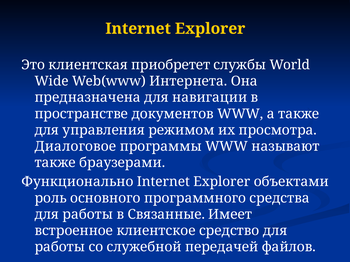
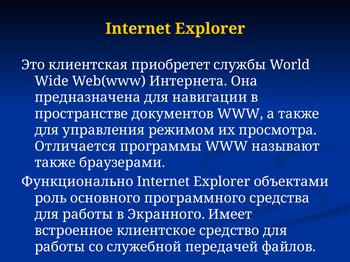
Диалоговое: Диалоговое -> Отличается (75, 147)
Связанные: Связанные -> Экранного (166, 215)
